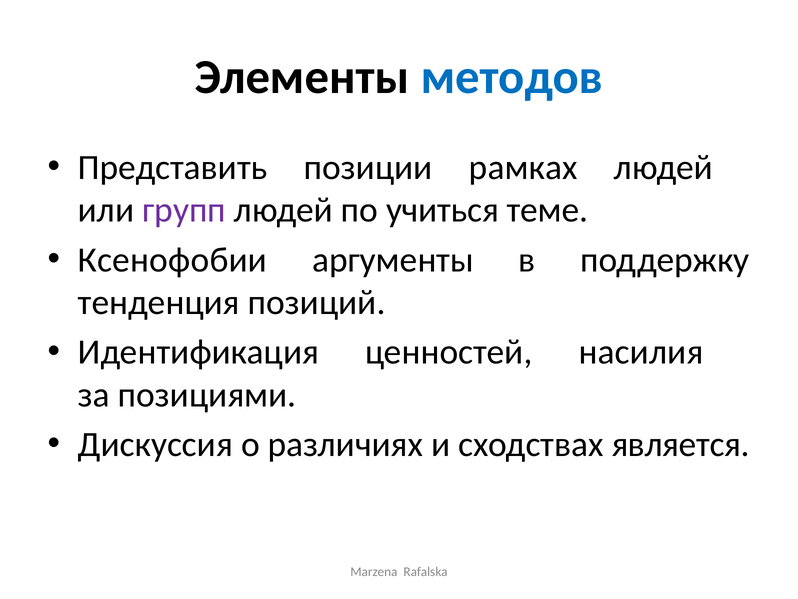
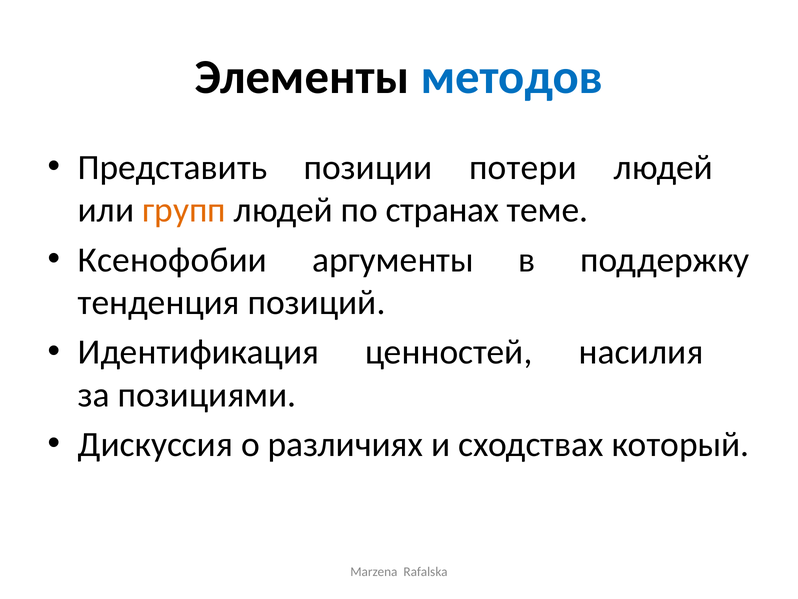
рамках: рамках -> потери (523, 167)
групп colour: purple -> orange (184, 210)
учиться: учиться -> странах (443, 210)
является: является -> который (680, 444)
